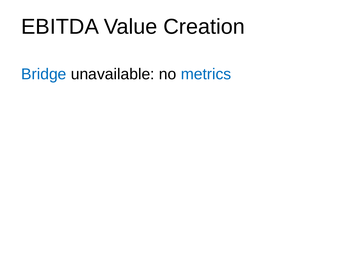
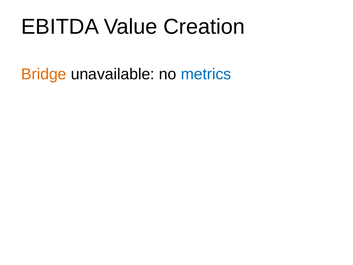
Bridge colour: blue -> orange (44, 74)
